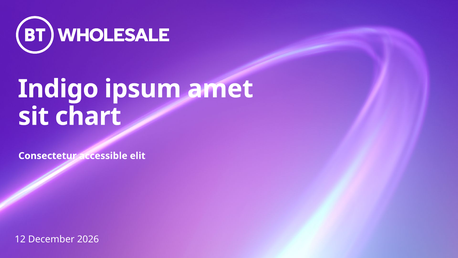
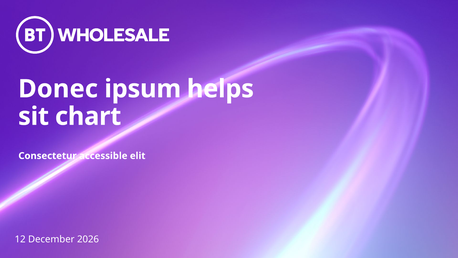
Indigo: Indigo -> Donec (58, 89)
amet: amet -> helps (220, 89)
